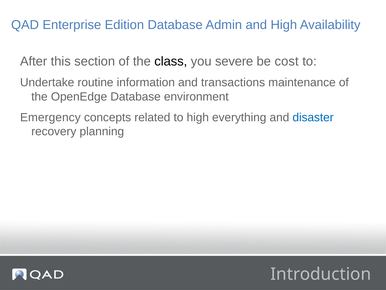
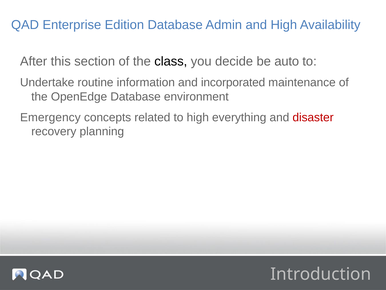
severe: severe -> decide (234, 61)
cost: cost -> auto (287, 61)
transactions: transactions -> incorporated (233, 82)
disaster colour: blue -> red (313, 117)
